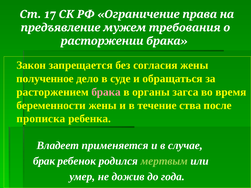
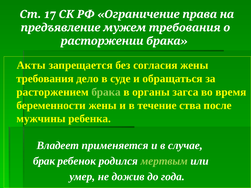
Закон: Закон -> Акты (31, 65)
полученное: полученное -> требования (45, 79)
брака colour: pink -> light green (106, 92)
прописка: прописка -> мужчины (41, 119)
